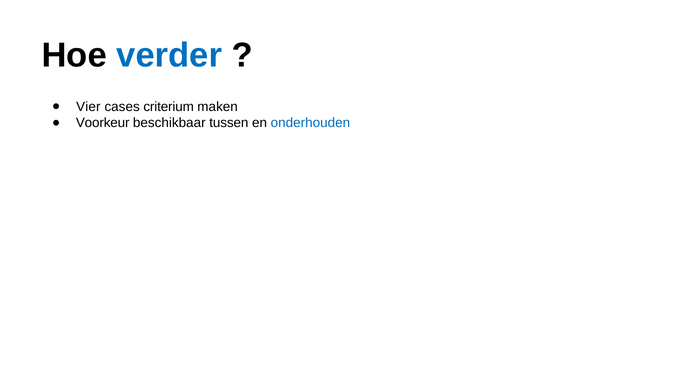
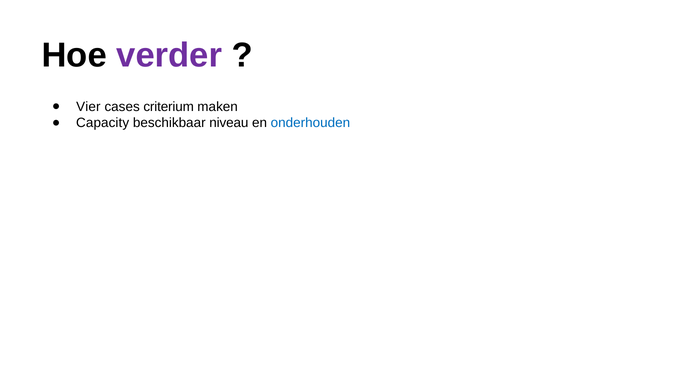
verder colour: blue -> purple (169, 55)
Voorkeur: Voorkeur -> Capacity (103, 123)
tussen: tussen -> niveau (229, 123)
